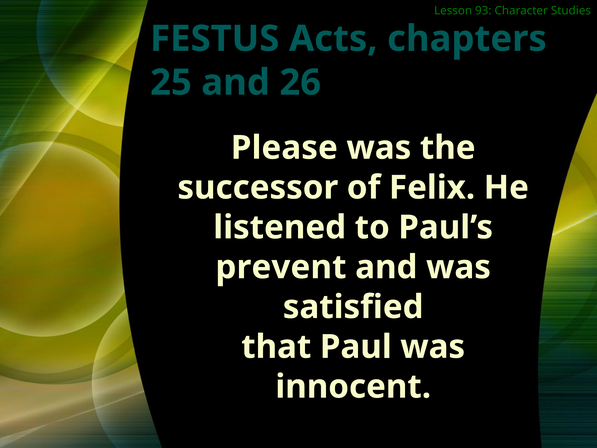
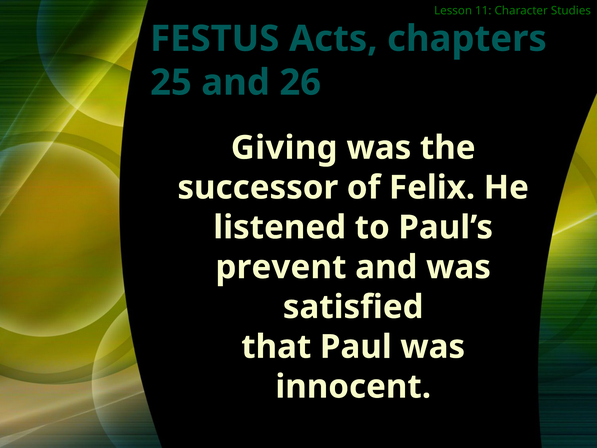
93: 93 -> 11 (483, 11)
Please: Please -> Giving (284, 148)
